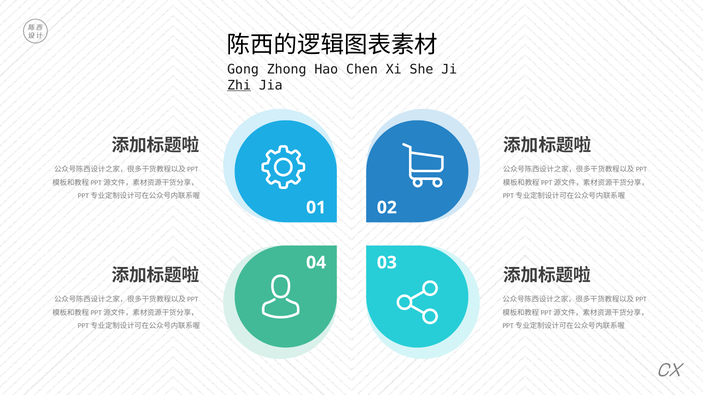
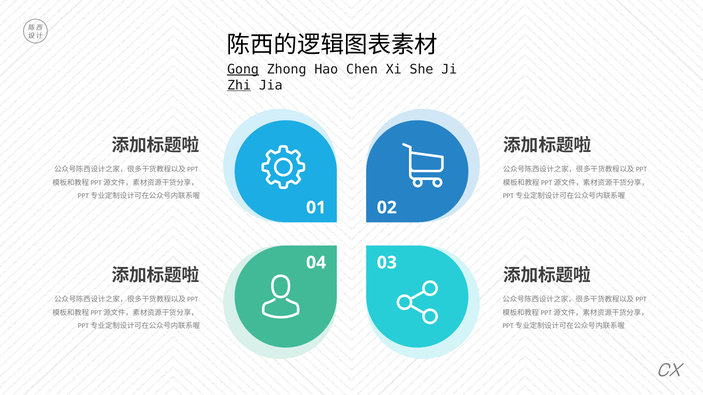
Gong underline: none -> present (243, 69)
